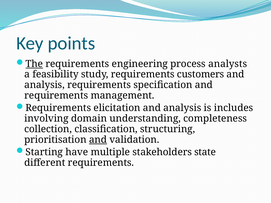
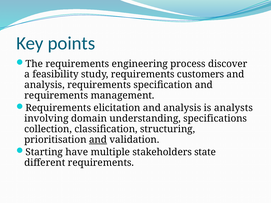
The underline: present -> none (34, 64)
analysts: analysts -> discover (228, 64)
includes: includes -> analysts (233, 108)
completeness: completeness -> specifications (215, 119)
